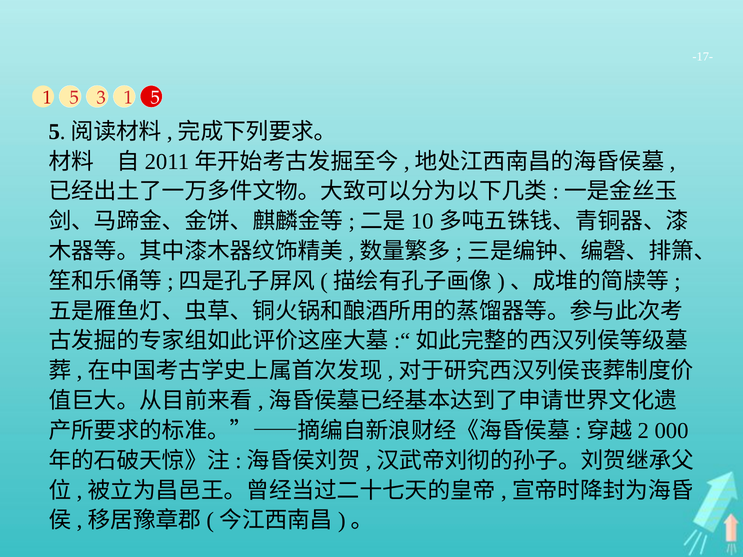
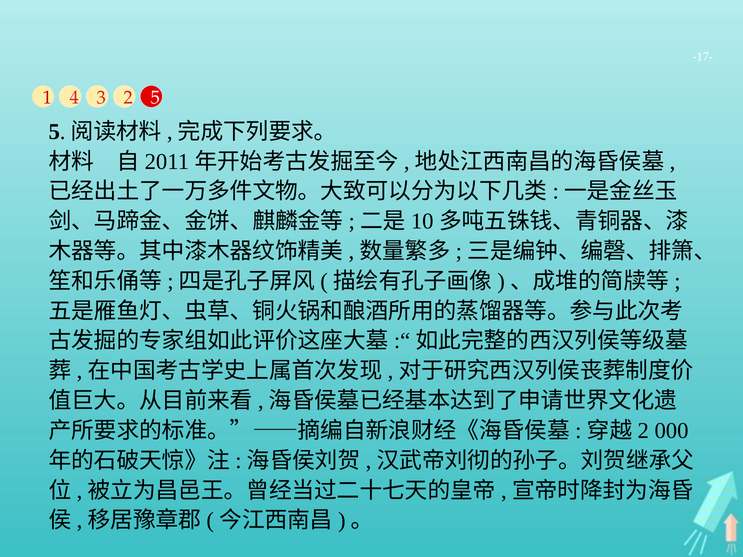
5: 5 -> 4 (74, 98)
3 1: 1 -> 2 (128, 98)
